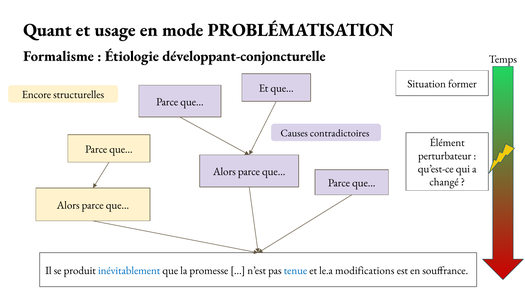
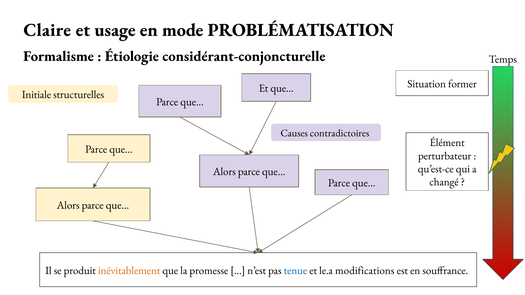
Quant: Quant -> Claire (47, 30)
développant-conjoncturelle: développant-conjoncturelle -> considérant-conjoncturelle (244, 56)
Encore: Encore -> Initiale (36, 95)
inévitablement colour: blue -> orange (129, 271)
